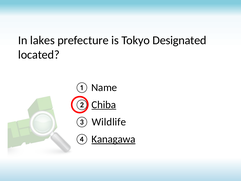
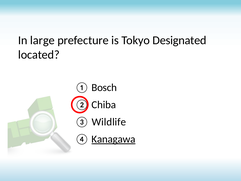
lakes: lakes -> large (42, 40)
Name: Name -> Bosch (104, 87)
Chiba underline: present -> none (104, 105)
